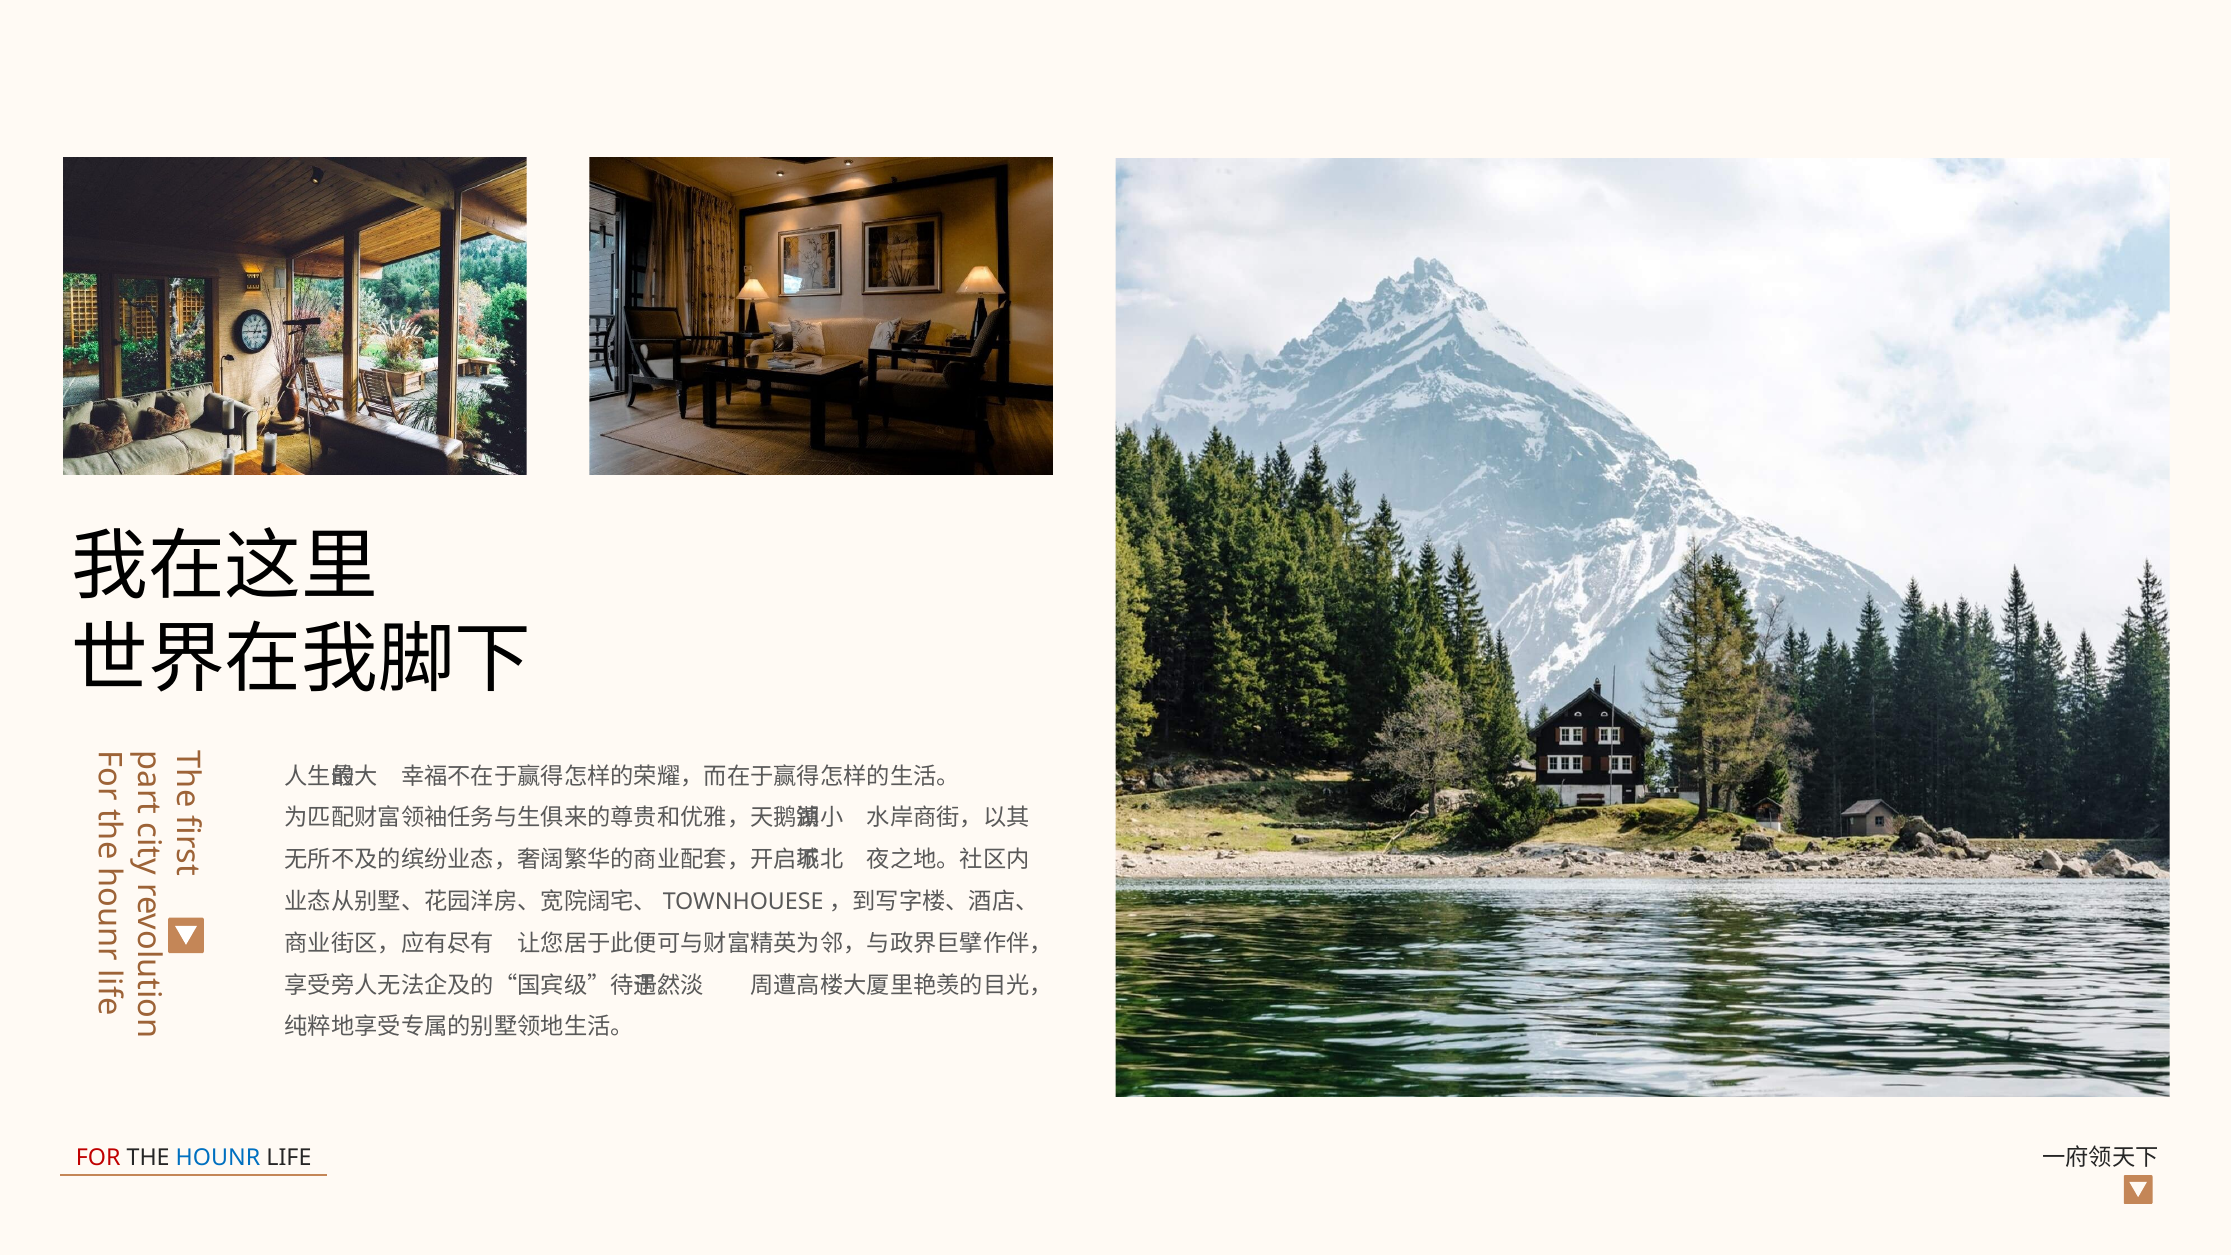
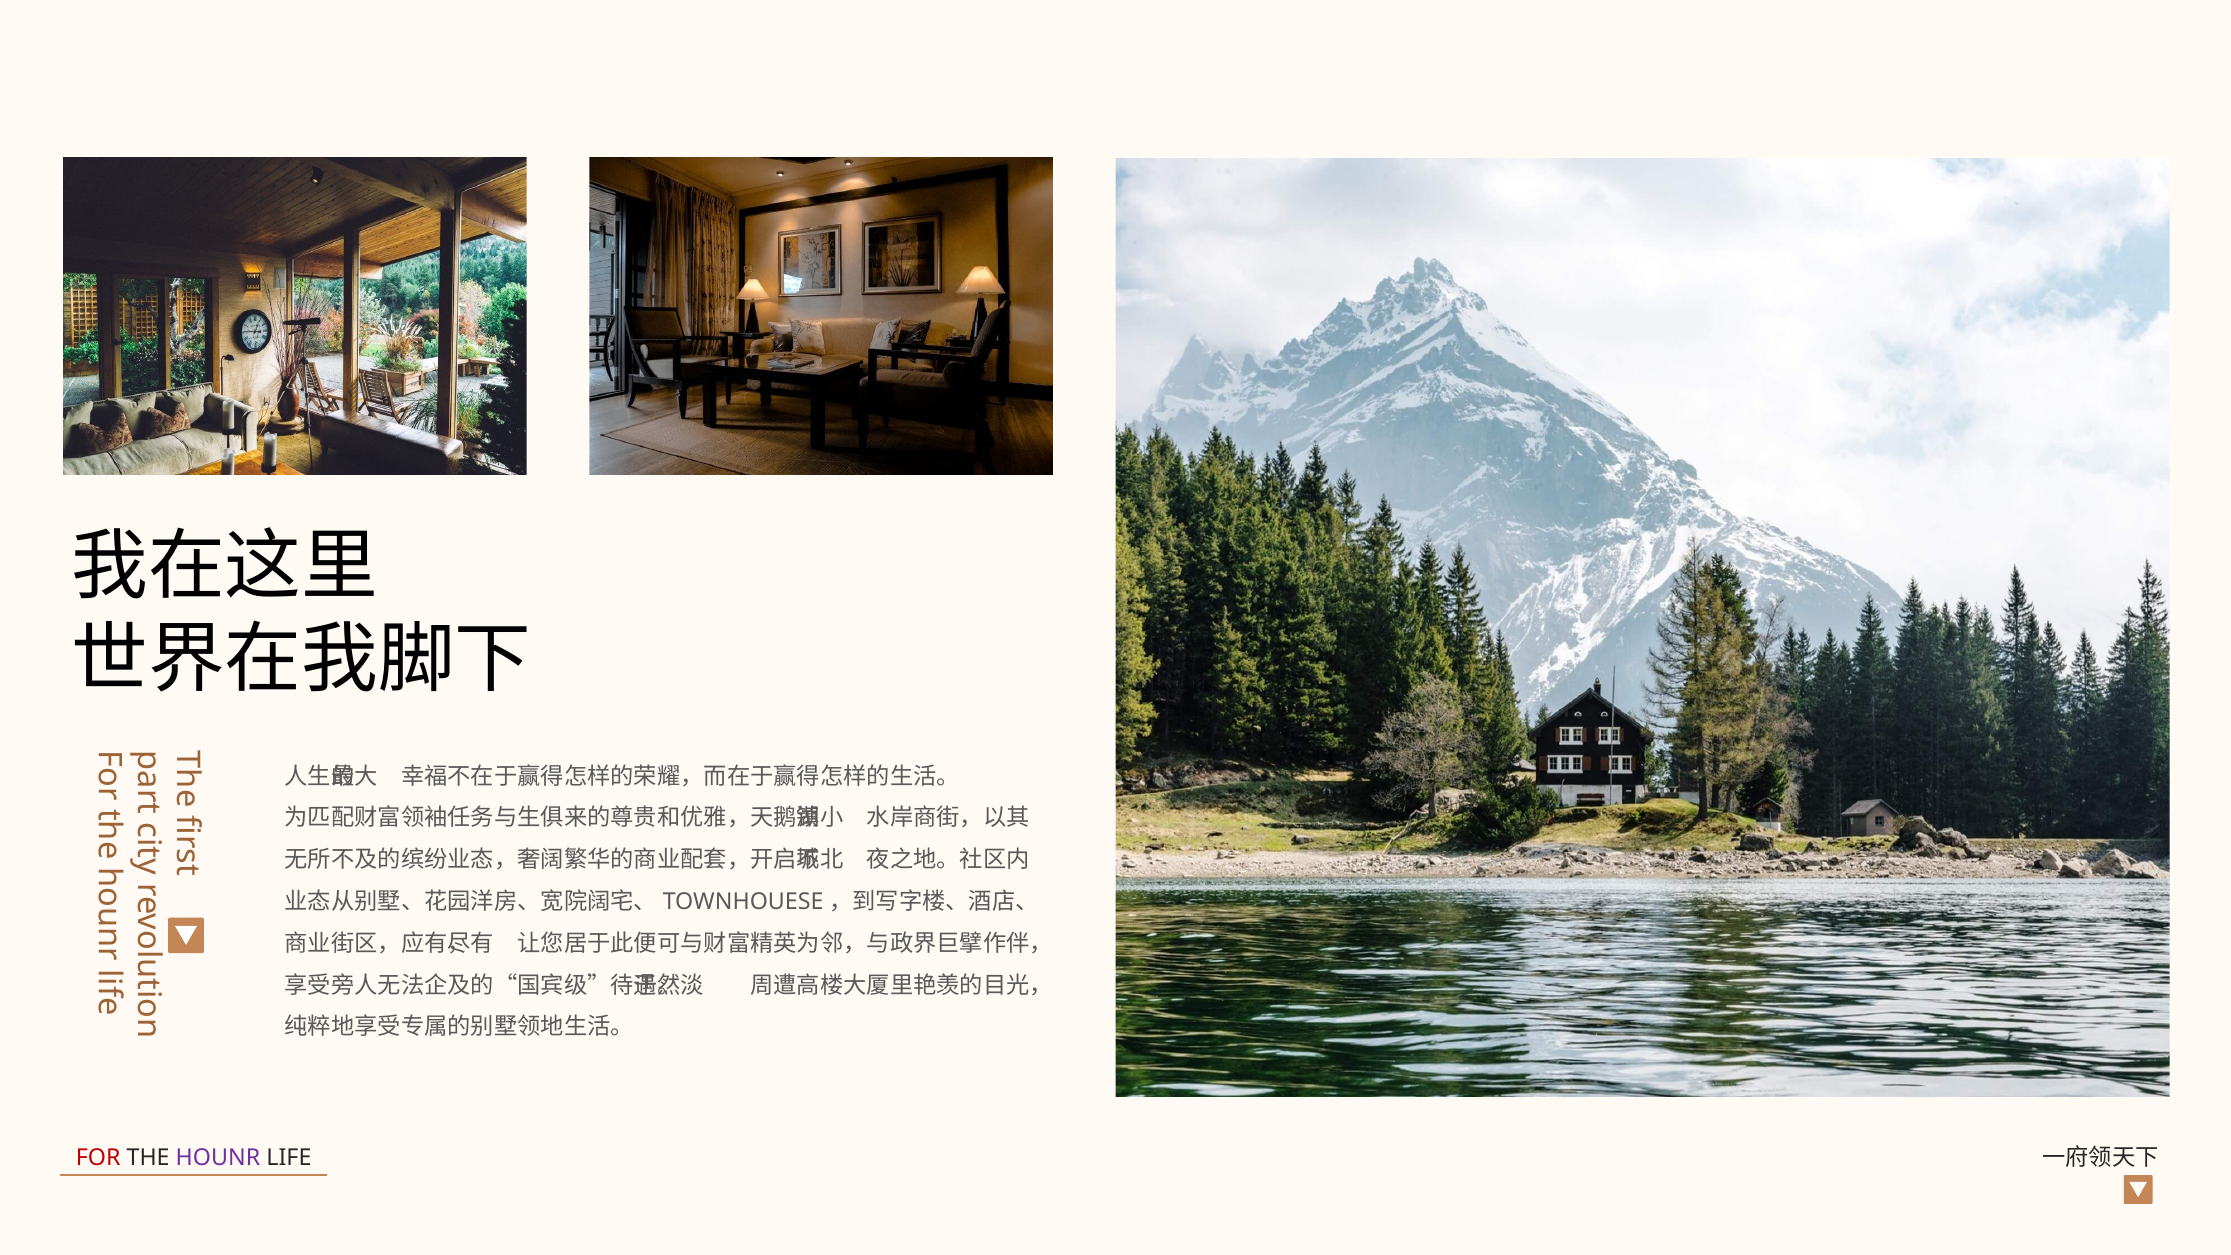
HOUNR colour: blue -> purple (218, 1158)
